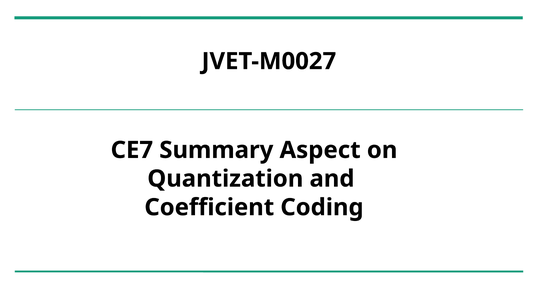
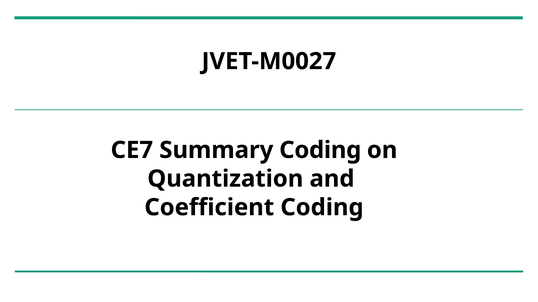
Summary Aspect: Aspect -> Coding (320, 150)
